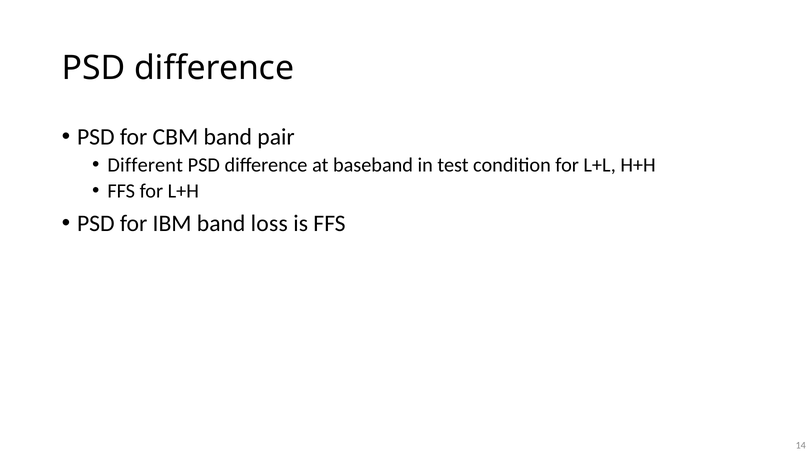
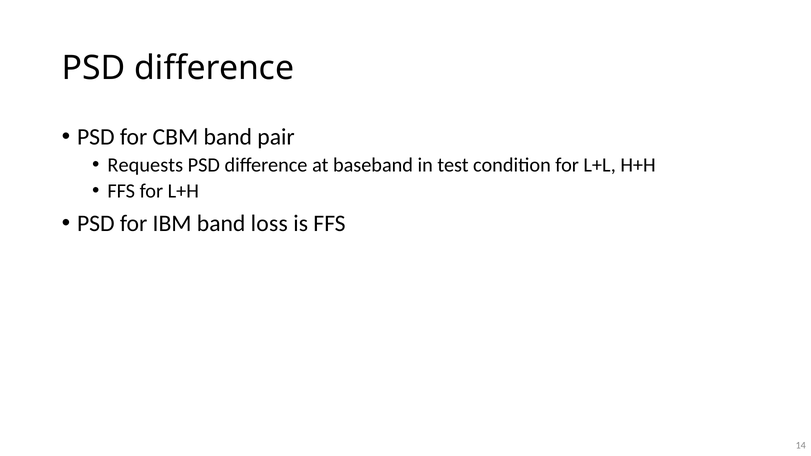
Different: Different -> Requests (145, 165)
